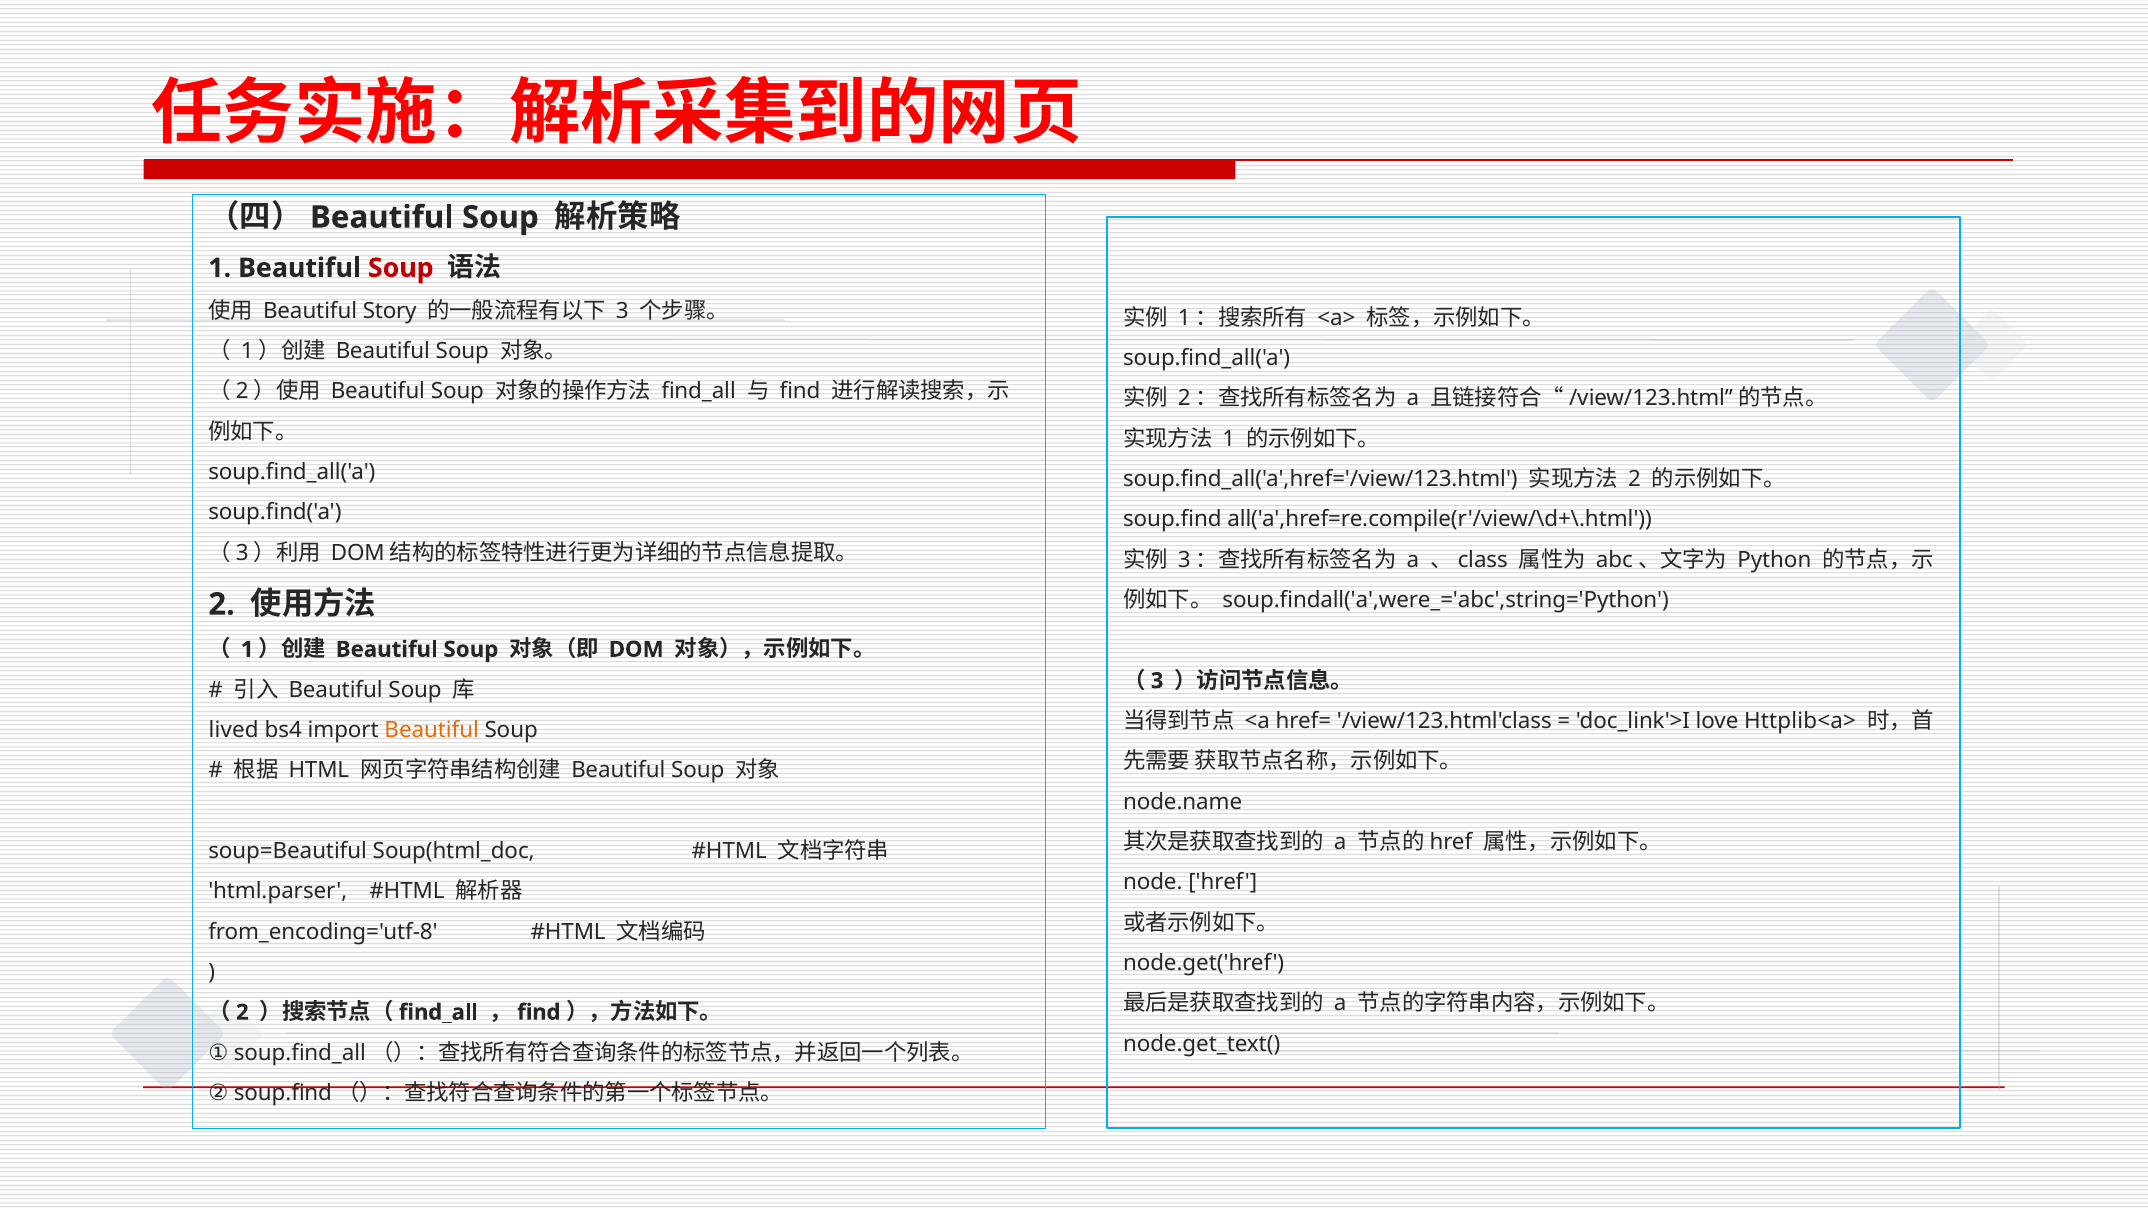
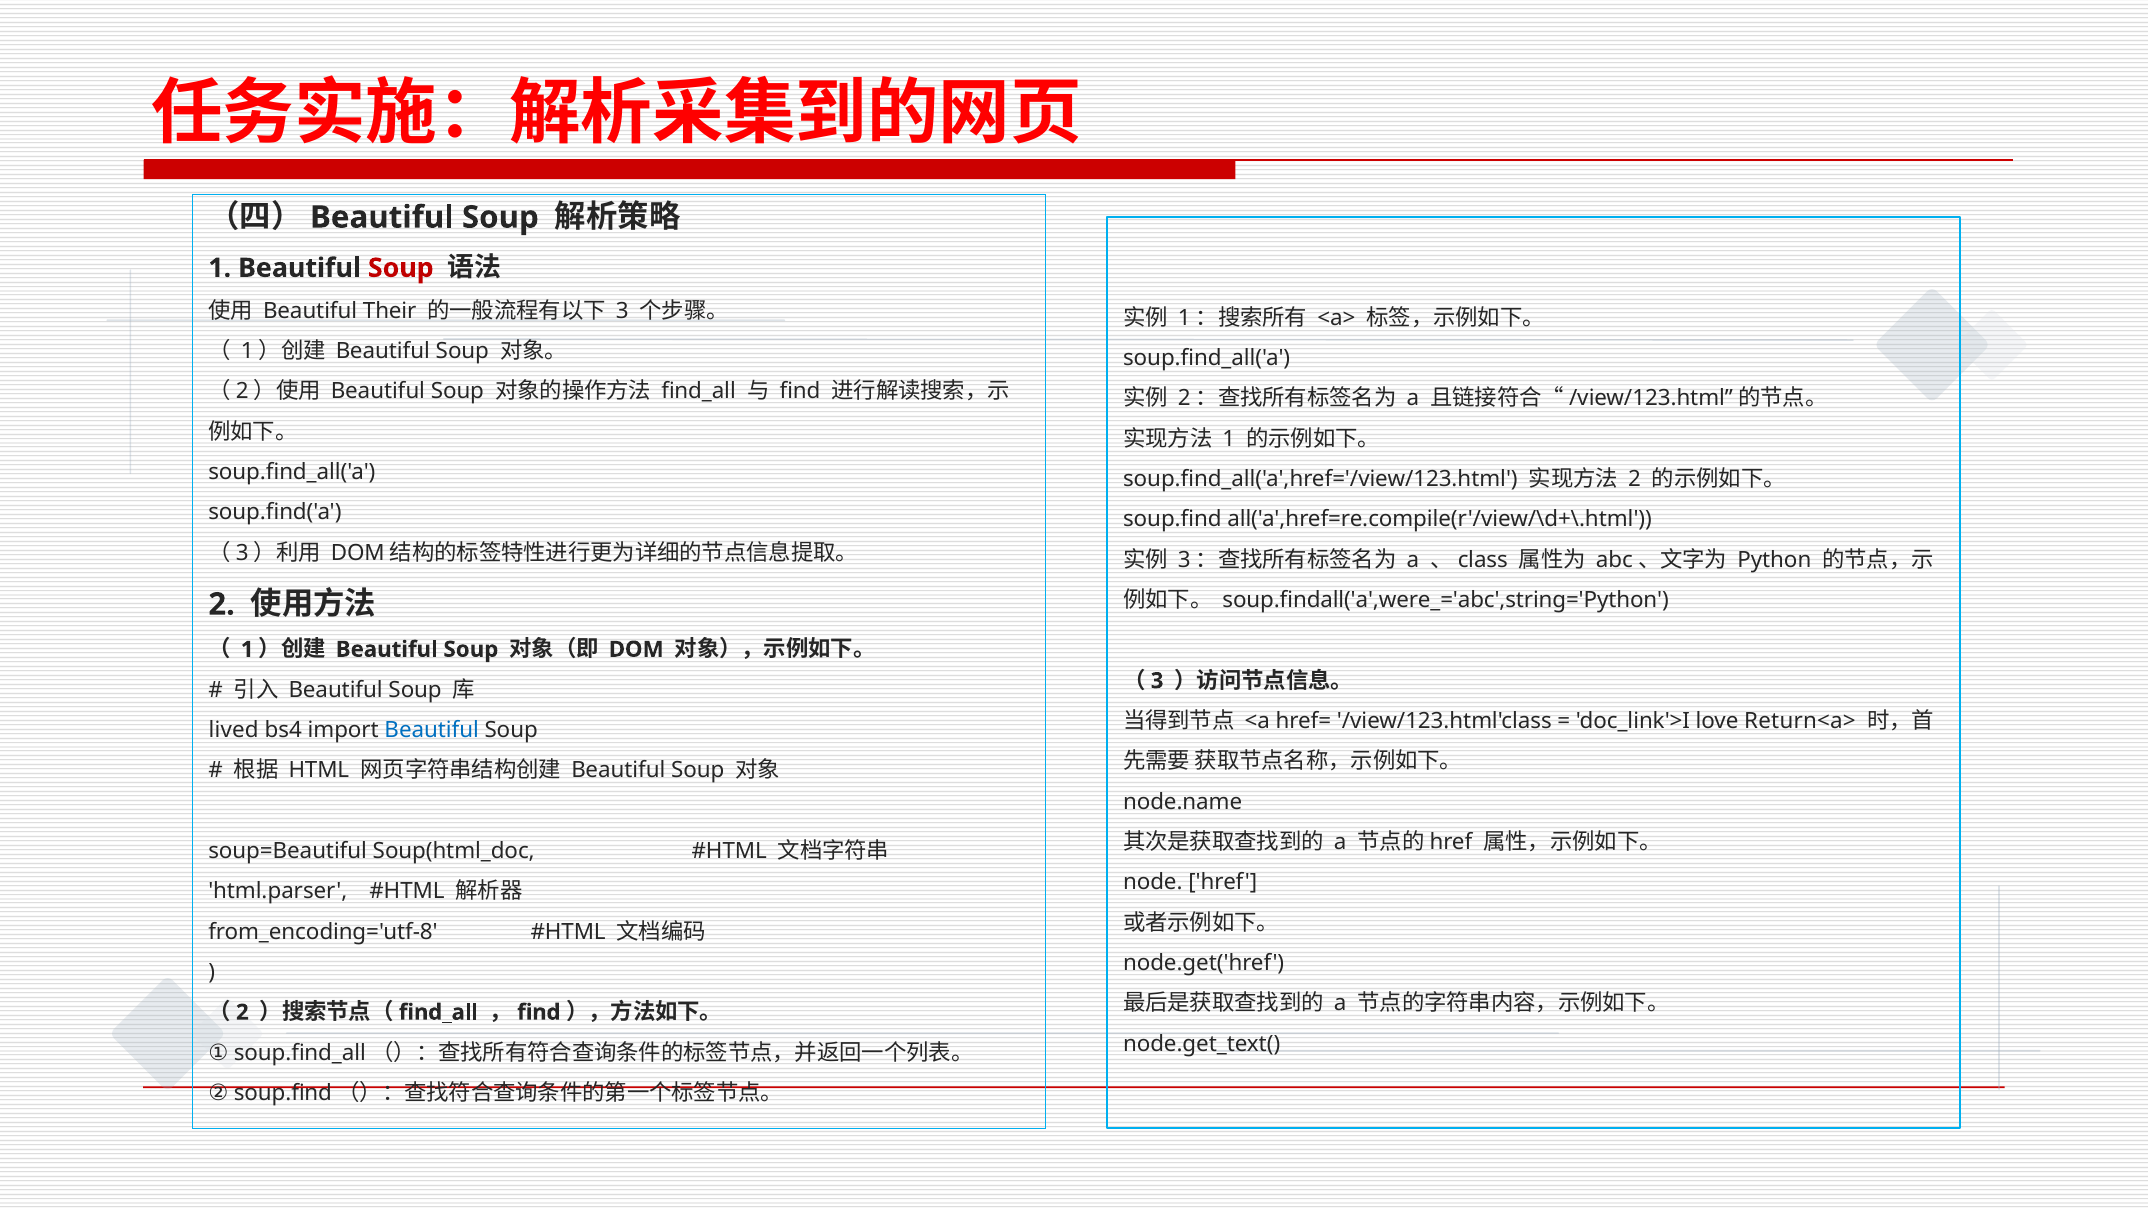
Story: Story -> Their (390, 311)
Httplib<a>: Httplib<a> -> Return<a> (1800, 721)
Beautiful colour: orange -> blue (432, 730)
